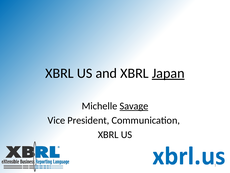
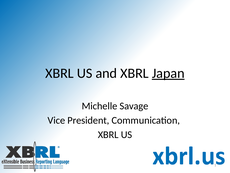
Savage underline: present -> none (134, 106)
